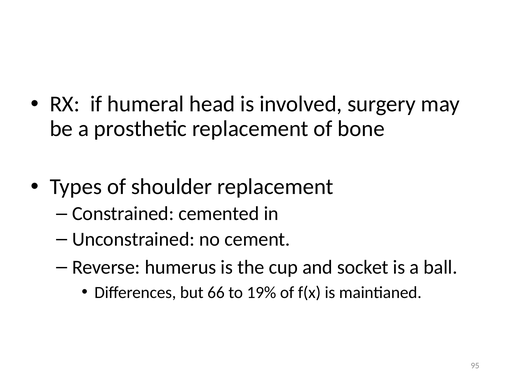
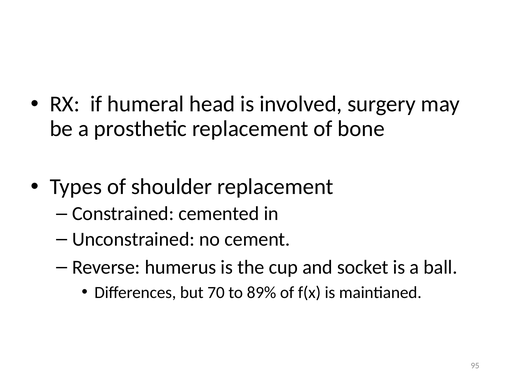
66: 66 -> 70 (216, 292)
19%: 19% -> 89% (261, 292)
